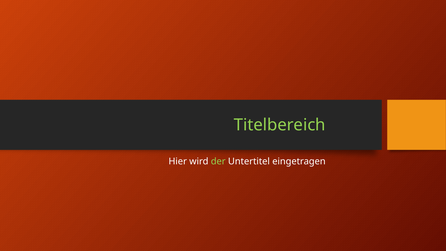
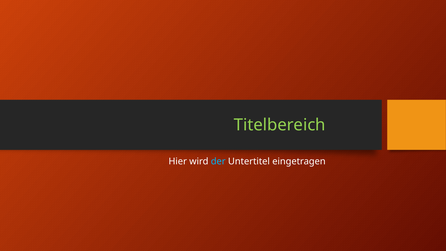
der colour: light green -> light blue (218, 161)
